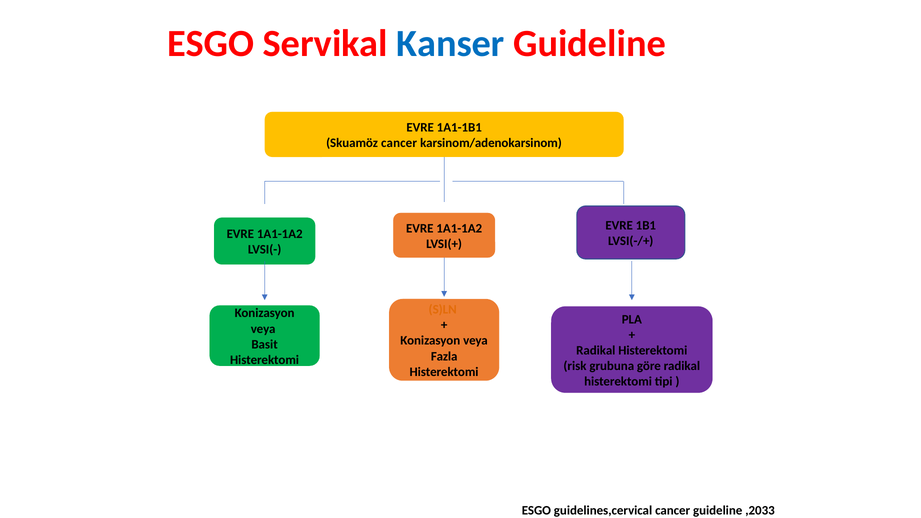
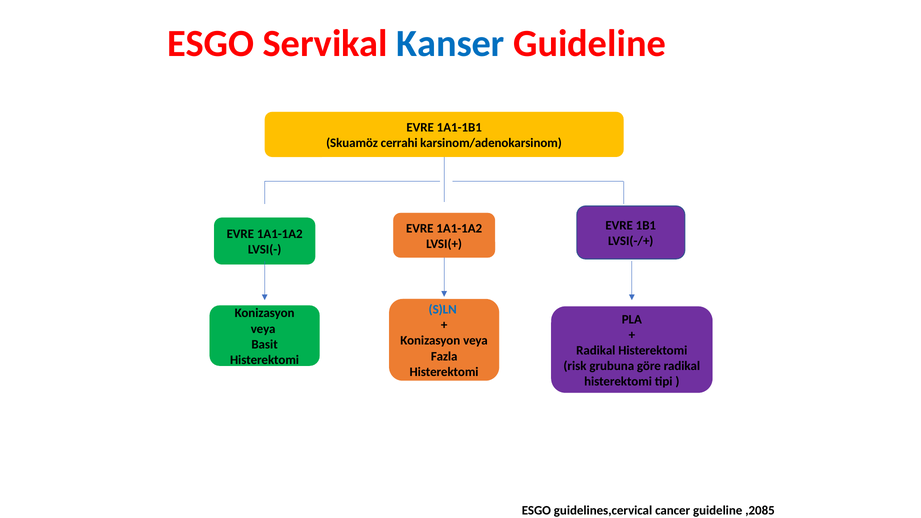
Skuamöz cancer: cancer -> cerrahi (399, 143)
S)LN colour: orange -> blue (443, 310)
,2033: ,2033 -> ,2085 (760, 510)
